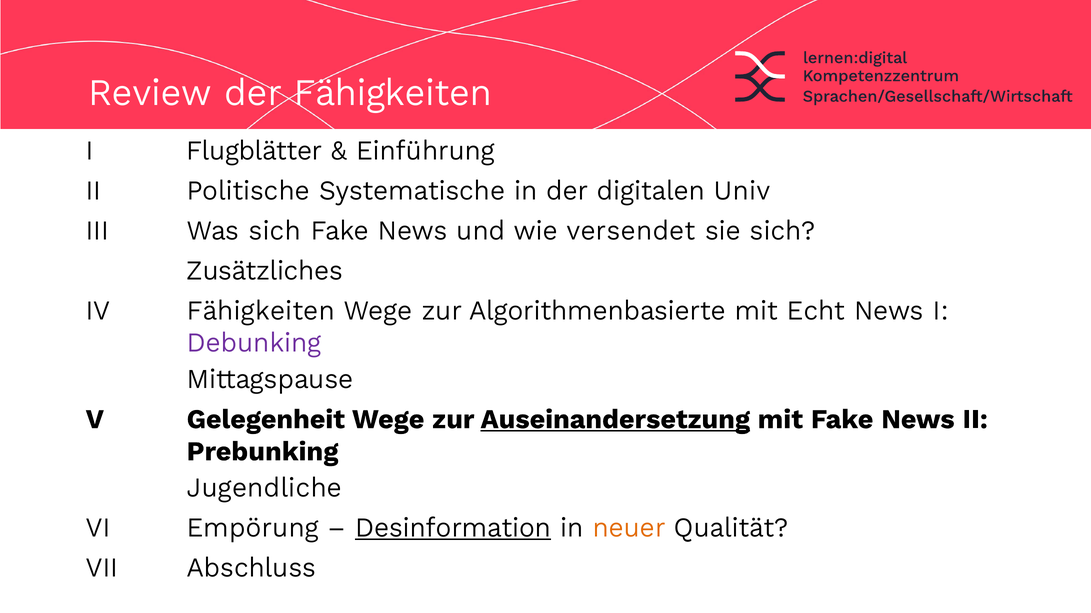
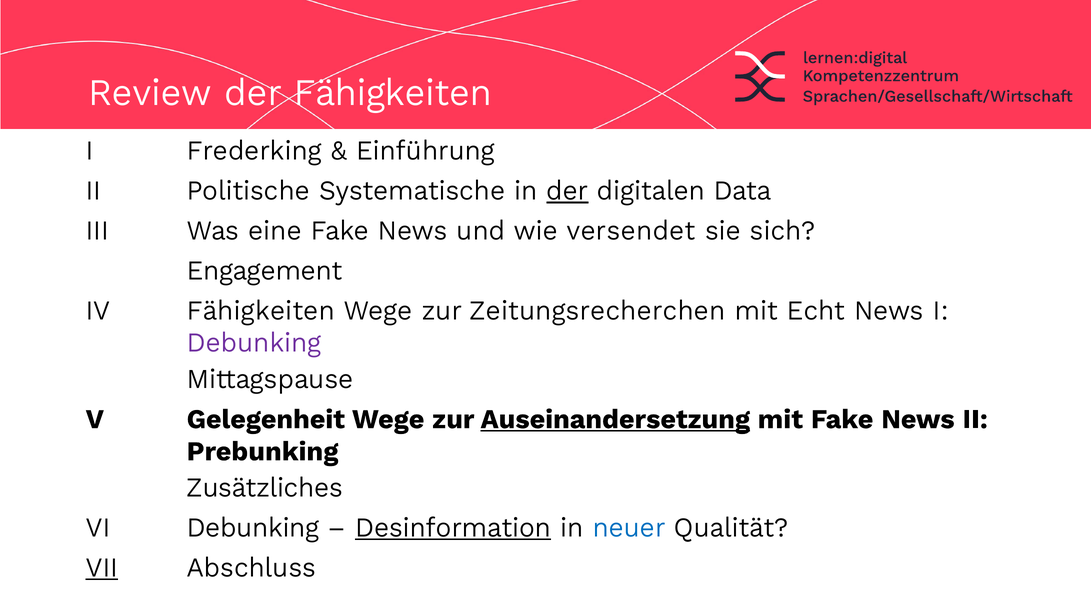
Flugblätter: Flugblätter -> Frederking (254, 151)
der underline: none -> present (567, 191)
Univ: Univ -> Data (742, 191)
Was sich: sich -> eine (275, 231)
Zusätzliches: Zusätzliches -> Engagement (265, 271)
Algorithmenbasierte: Algorithmenbasierte -> Zeitungsrecherchen (597, 311)
Jugendliche: Jugendliche -> Zusätzliches (265, 488)
VI Empörung: Empörung -> Debunking (253, 528)
neuer colour: orange -> blue (629, 528)
VII underline: none -> present (102, 568)
